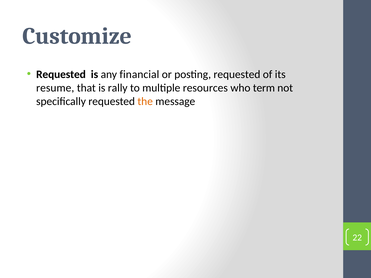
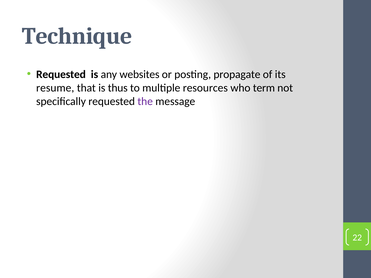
Customize: Customize -> Technique (77, 36)
financial: financial -> websites (139, 74)
posting requested: requested -> propagate (237, 74)
rally: rally -> thus (118, 88)
the colour: orange -> purple (145, 102)
